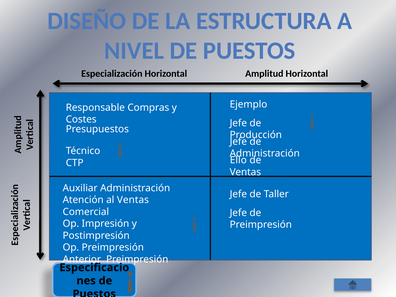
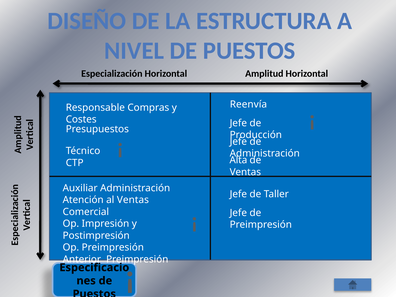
Ejemplo: Ejemplo -> Reenvía (248, 104)
Ello: Ello -> Alta (238, 160)
